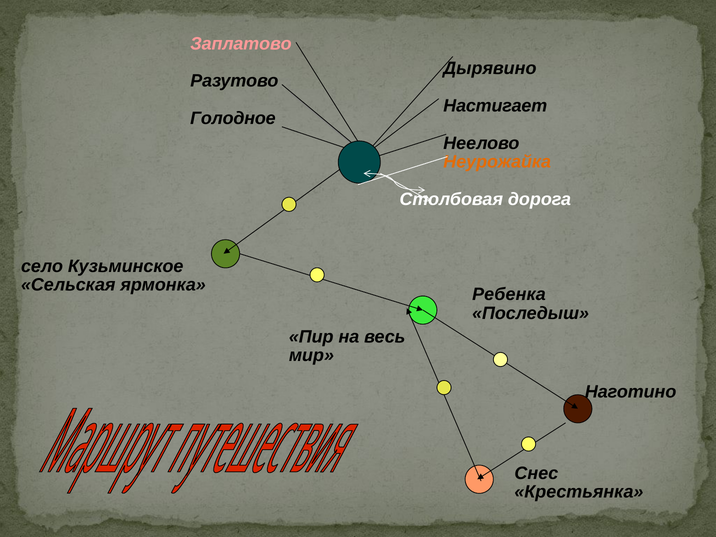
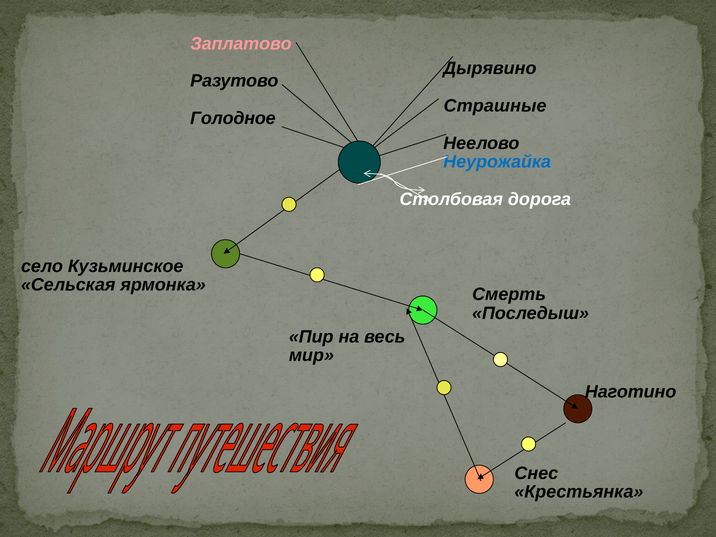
Настигает: Настигает -> Страшные (495, 106)
Неурожайка colour: orange -> blue (497, 162)
Ребенка: Ребенка -> Смерть (509, 294)
